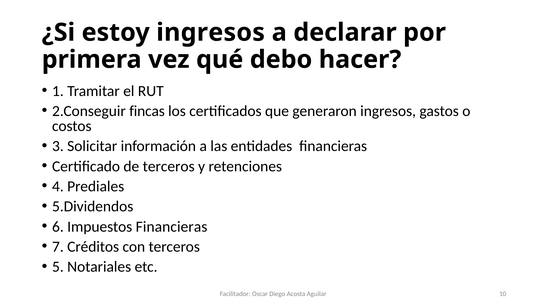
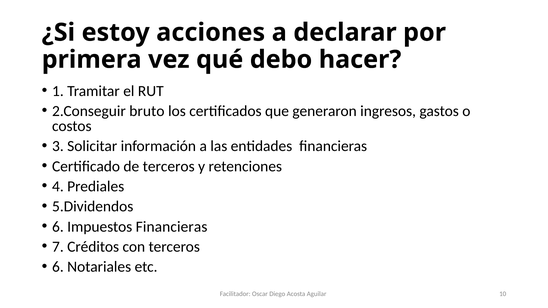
estoy ingresos: ingresos -> acciones (211, 32)
fincas: fincas -> bruto (147, 111)
5: 5 -> 6 (58, 267)
